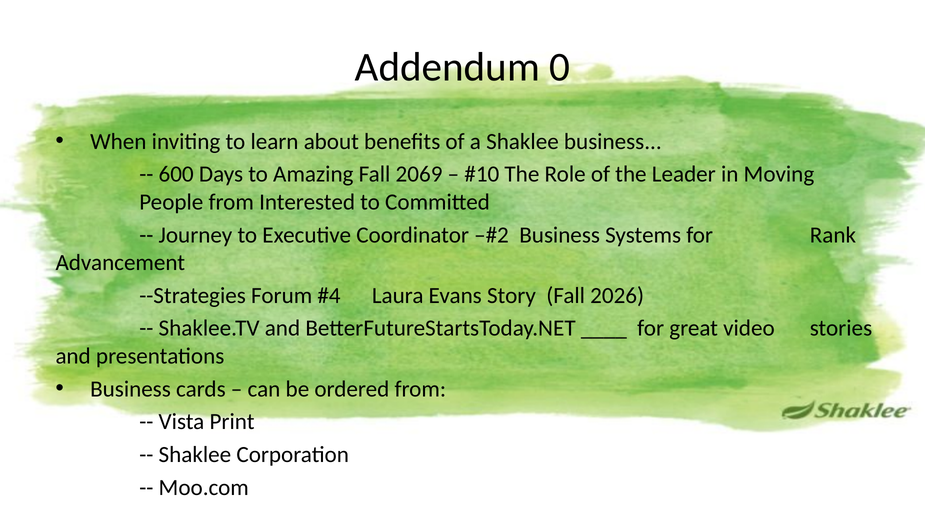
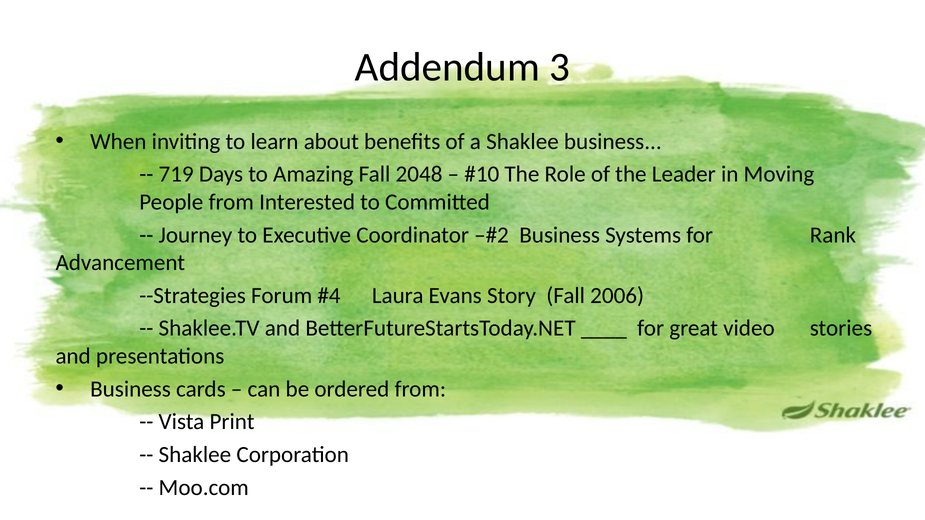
0: 0 -> 3 (560, 67)
600: 600 -> 719 (176, 174)
2069: 2069 -> 2048 (419, 174)
2026: 2026 -> 2006 (617, 296)
